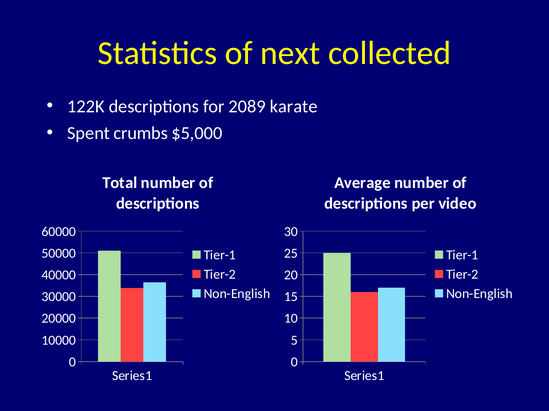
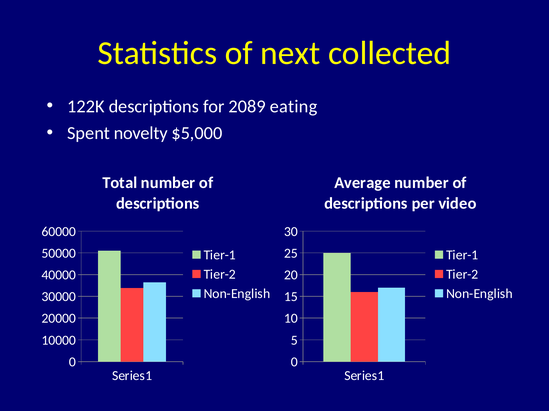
karate: karate -> eating (294, 107)
crumbs: crumbs -> novelty (141, 133)
